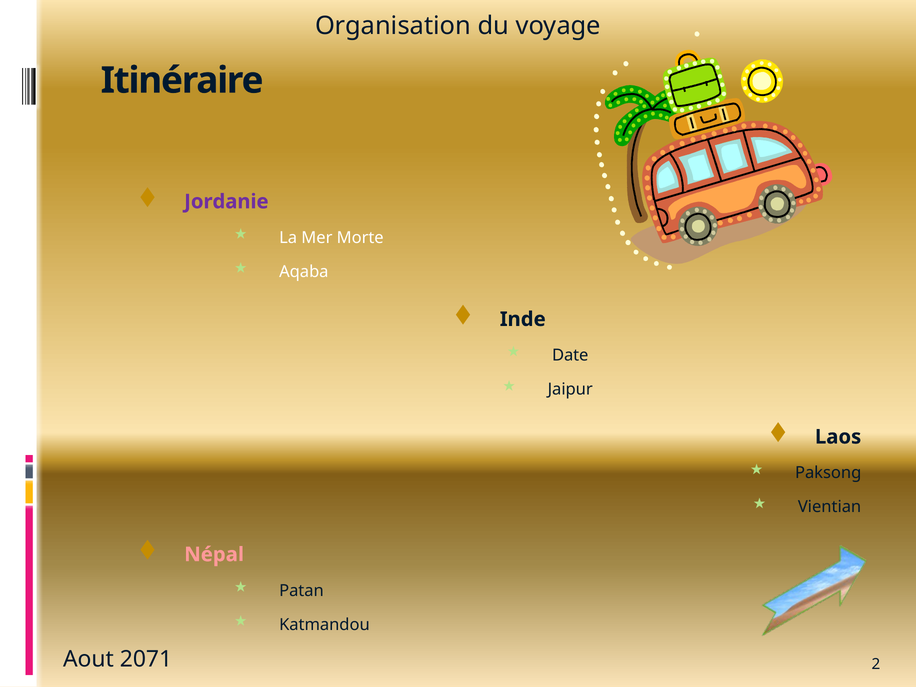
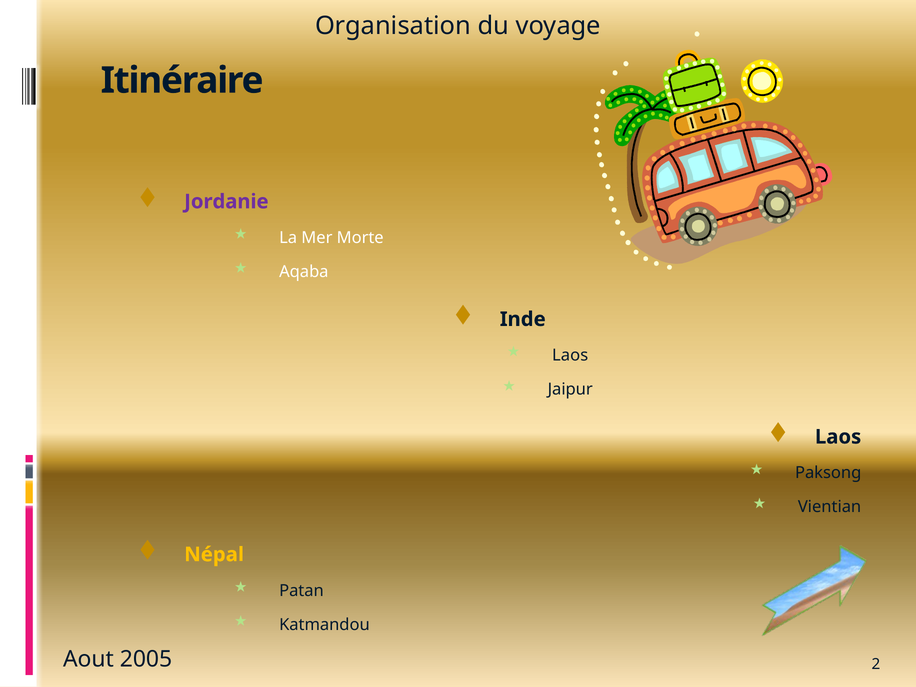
Date: Date -> Laos (570, 355)
Népal colour: pink -> yellow (214, 555)
2071: 2071 -> 2005 (146, 659)
